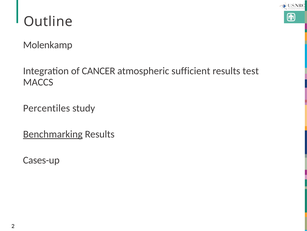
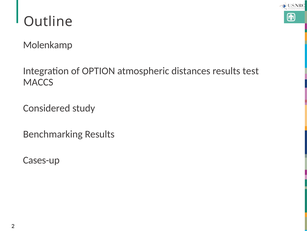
CANCER: CANCER -> OPTION (98, 71)
sufficient: sufficient -> distances (191, 71)
Percentiles: Percentiles -> Considered (47, 108)
Benchmarking underline: present -> none (53, 134)
